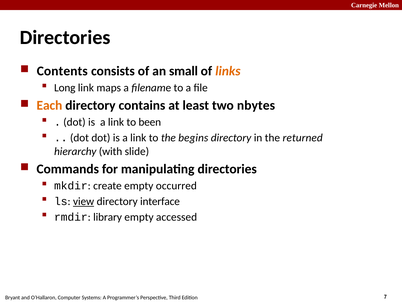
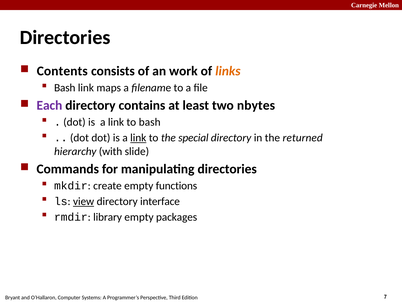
small: small -> work (183, 71)
Long: Long -> Bash (65, 88)
Each colour: orange -> purple (49, 105)
to been: been -> bash (150, 122)
link underline: none -> present (138, 138)
begins: begins -> special (193, 138)
occurred: occurred -> functions (176, 186)
accessed: accessed -> packages (177, 217)
